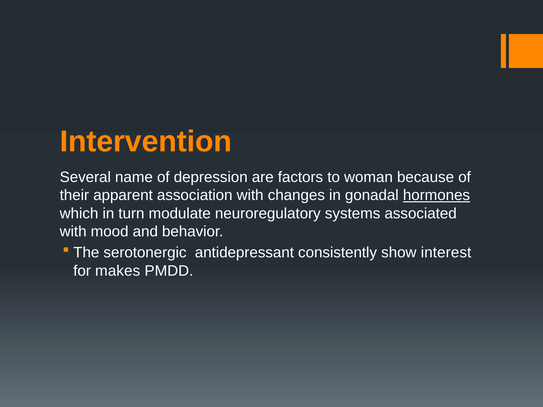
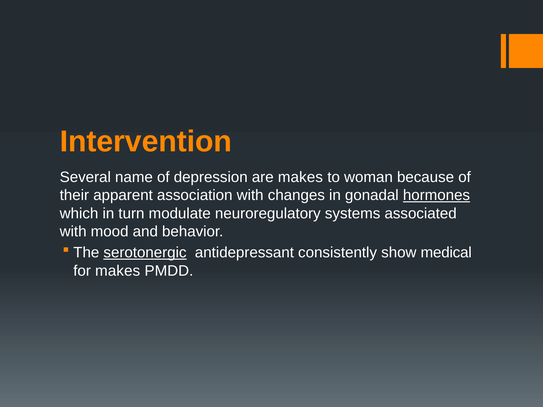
are factors: factors -> makes (300, 177)
serotonergic underline: none -> present (145, 253)
interest: interest -> medical (446, 253)
